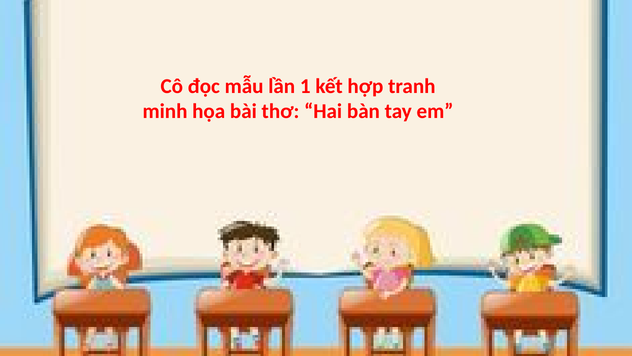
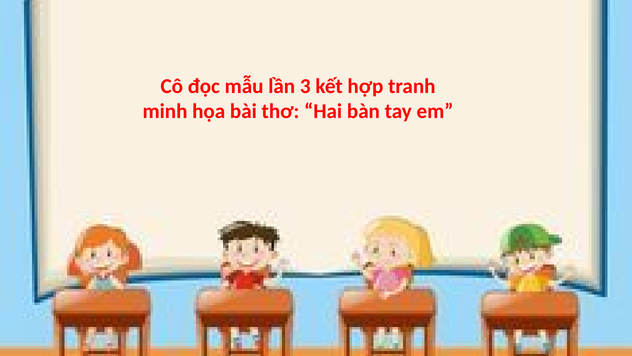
1: 1 -> 3 (305, 86)
